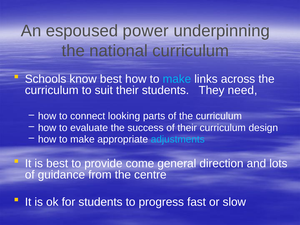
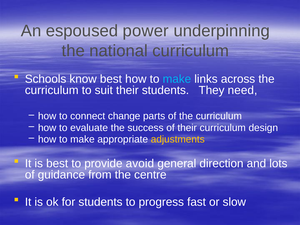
looking: looking -> change (124, 116)
adjustments colour: light blue -> yellow (178, 139)
come: come -> avoid (140, 164)
